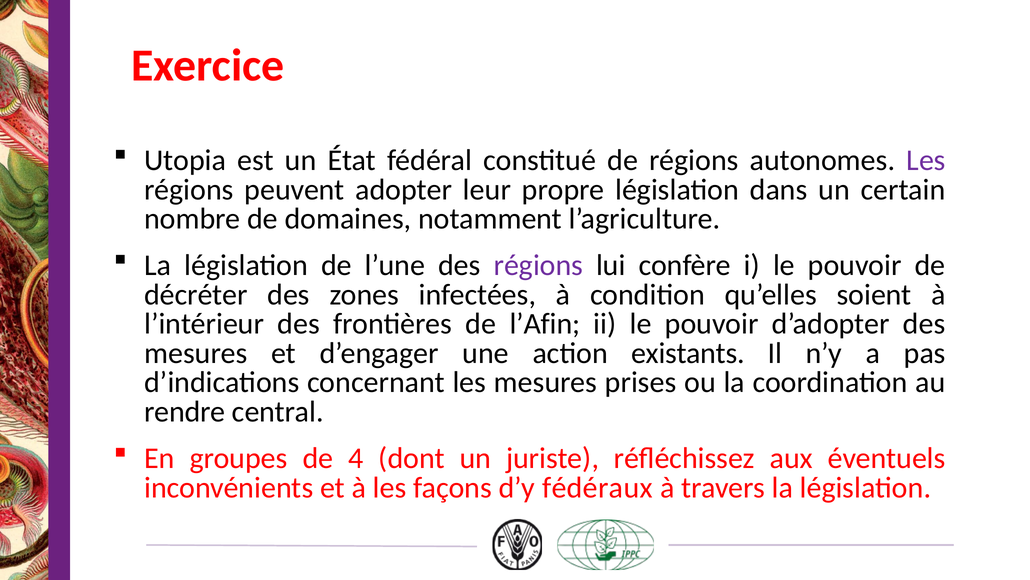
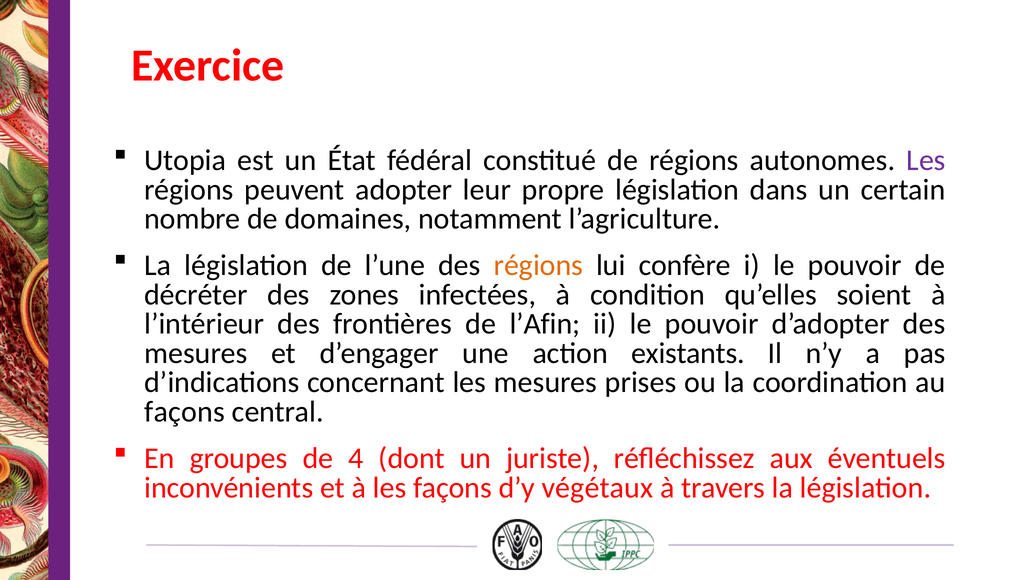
régions colour: purple -> orange (538, 265)
rendre: rendre -> façons (185, 411)
fédéraux: fédéraux -> végétaux (597, 487)
